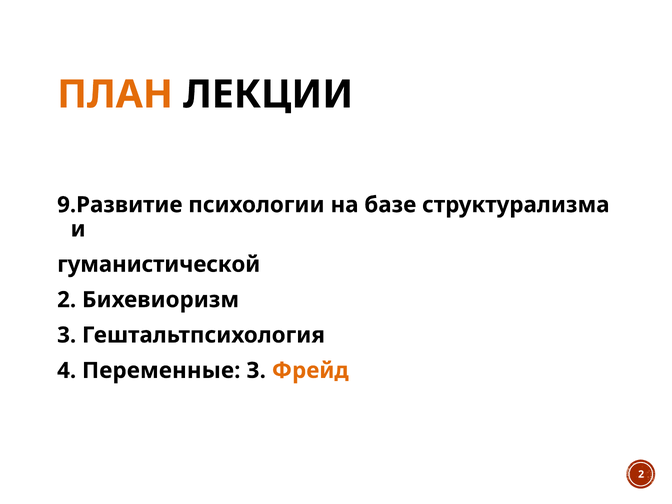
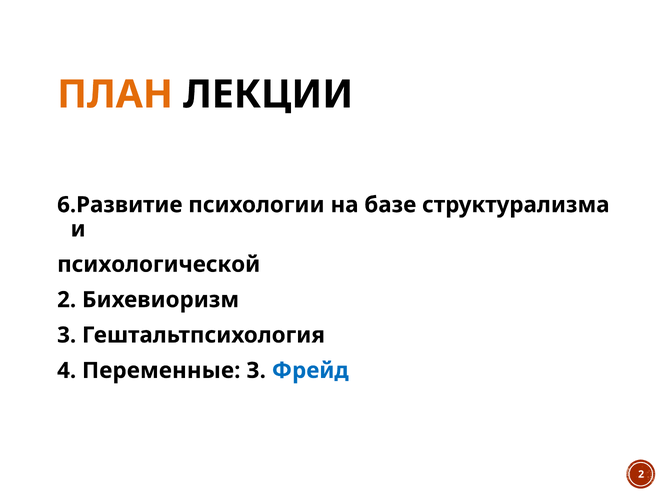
9.Развитие: 9.Развитие -> 6.Развитие (120, 205)
гуманистической: гуманистической -> психологической (159, 264)
Фрейд colour: orange -> blue (310, 371)
